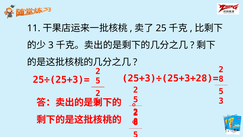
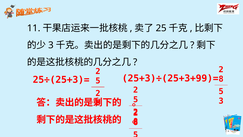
25+3)÷(25+3+28)=: 25+3)÷(25+3+28)= -> 25+3)÷(25+3+99)= (170, 78)
